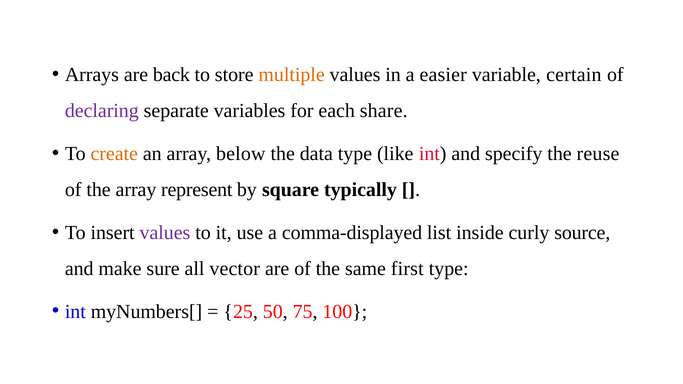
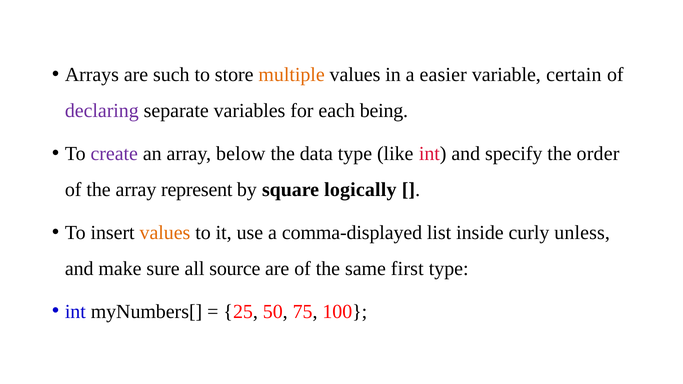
back: back -> such (171, 75)
share: share -> being (384, 111)
create colour: orange -> purple (114, 154)
reuse: reuse -> order (598, 154)
typically: typically -> logically (360, 190)
values colour: purple -> orange (165, 233)
source: source -> unless (582, 233)
vector: vector -> source (235, 269)
